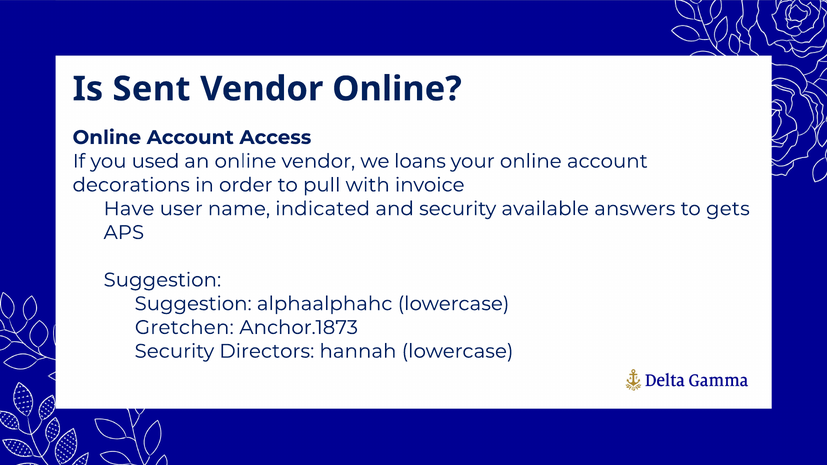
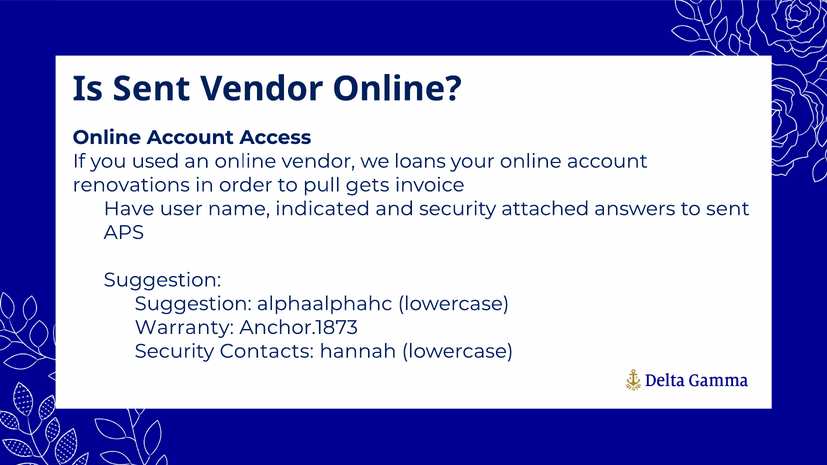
decorations: decorations -> renovations (131, 185)
with: with -> gets (368, 185)
available: available -> attached (545, 209)
to gets: gets -> sent (728, 209)
Gretchen: Gretchen -> Warranty (184, 328)
Directors: Directors -> Contacts (267, 351)
